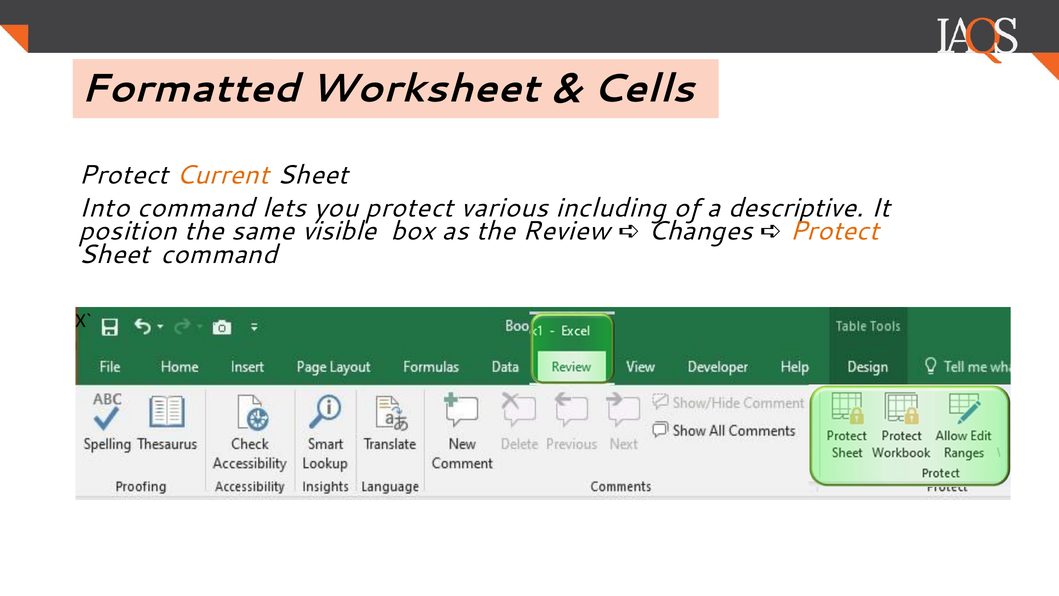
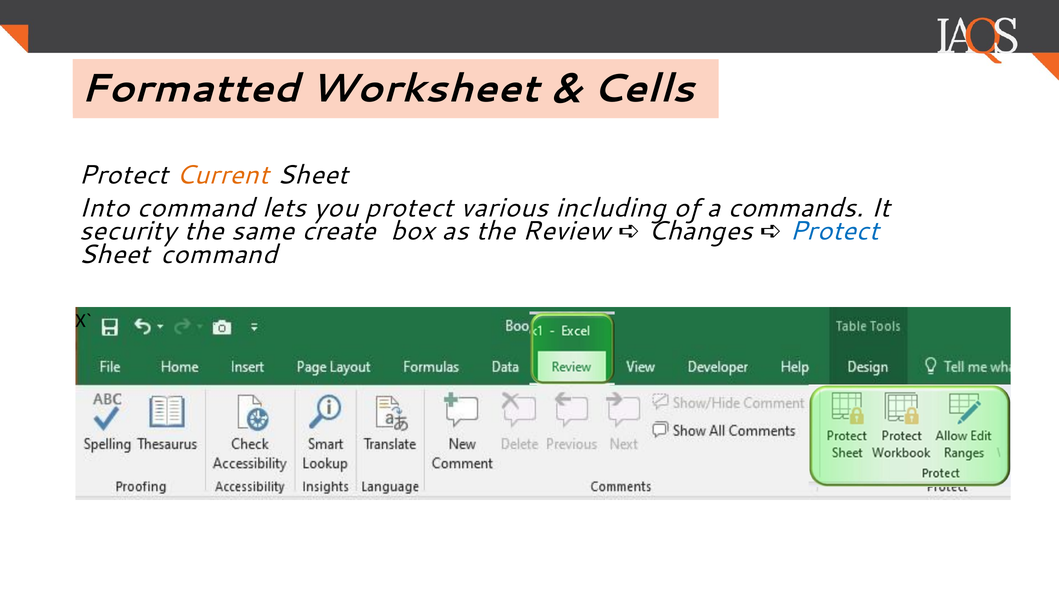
descriptive: descriptive -> commands (796, 208)
position: position -> security (128, 231)
visible: visible -> create (339, 231)
Protect colour: orange -> blue (834, 231)
